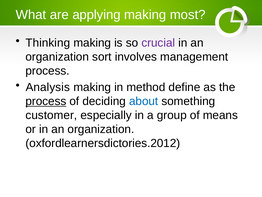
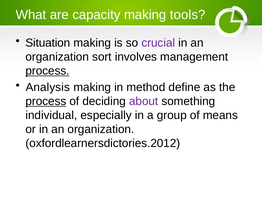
applying: applying -> capacity (96, 15)
most: most -> tools (188, 15)
Thinking: Thinking -> Situation (48, 43)
process underline: none -> present (47, 71)
about colour: blue -> purple (144, 101)
customer: customer -> individual (51, 115)
